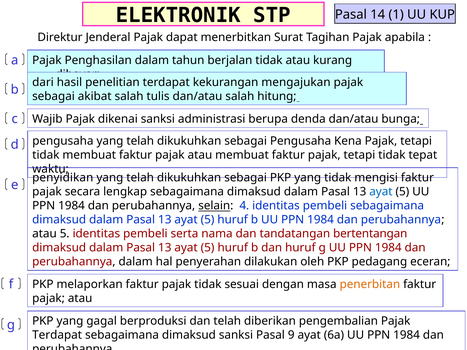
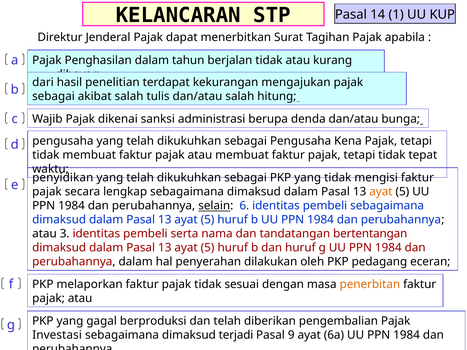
ELEKTRONIK: ELEKTRONIK -> KELANCARAN (178, 15)
ayat colour: blue -> orange (381, 192)
4: 4 -> 6 (244, 206)
atau 5: 5 -> 3 (65, 234)
Terdapat: Terdapat -> Investasi (57, 335)
dimaksud sanksi: sanksi -> terjadi (236, 335)
